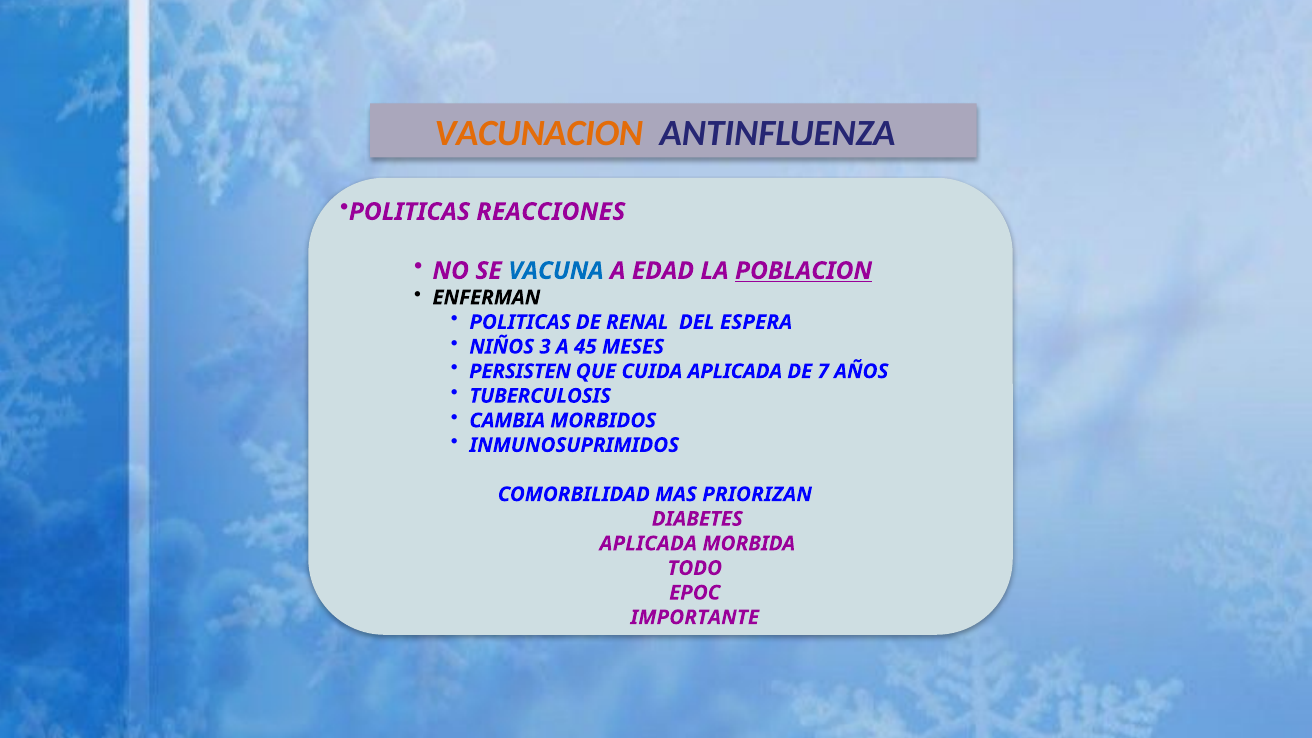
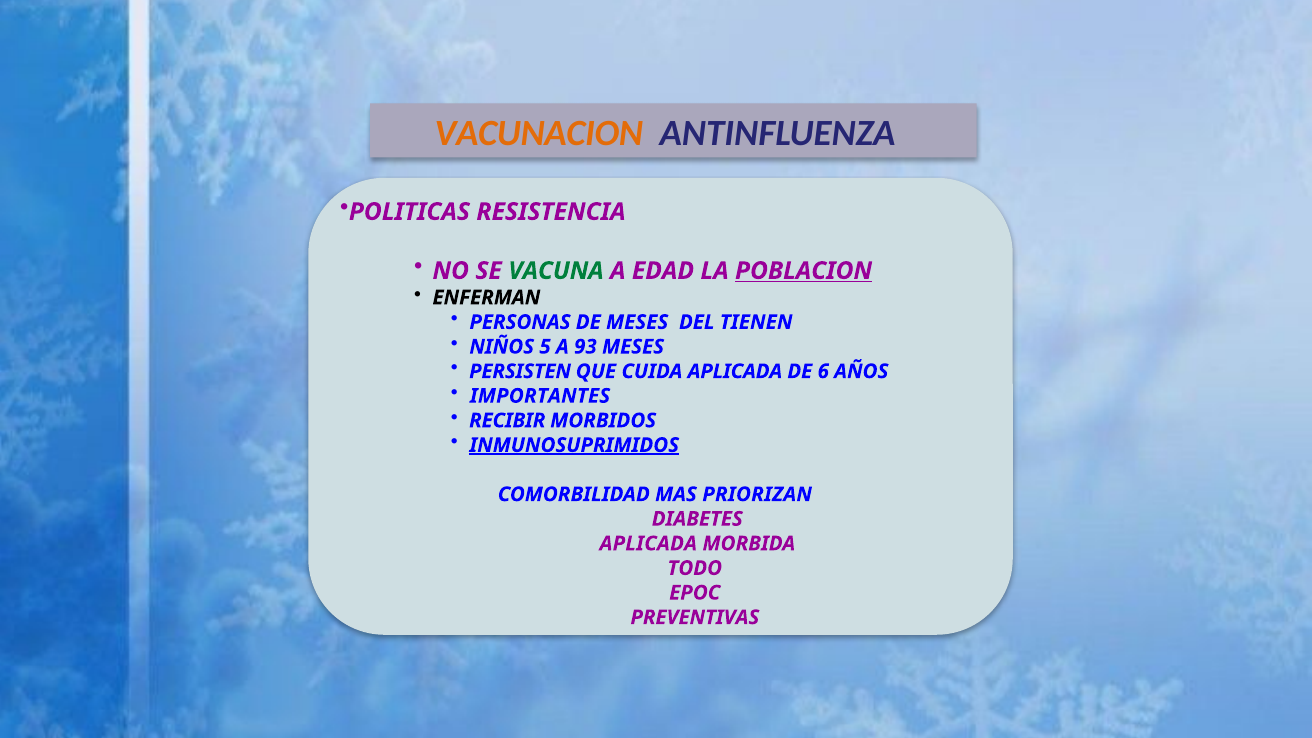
REACCIONES: REACCIONES -> RESISTENCIA (551, 212)
VACUNA colour: blue -> green (556, 271)
POLITICAS: POLITICAS -> PERSONAS (520, 322)
DE RENAL: RENAL -> MESES (637, 322)
ESPERA: ESPERA -> TIENEN (756, 322)
3: 3 -> 5 (545, 347)
45: 45 -> 93 (585, 347)
7: 7 -> 6 (823, 371)
TUBERCULOSIS: TUBERCULOSIS -> IMPORTANTES (540, 396)
CAMBIA: CAMBIA -> RECIBIR (507, 421)
INMUNOSUPRIMIDOS underline: none -> present (574, 445)
IMPORTANTE: IMPORTANTE -> PREVENTIVAS (695, 618)
